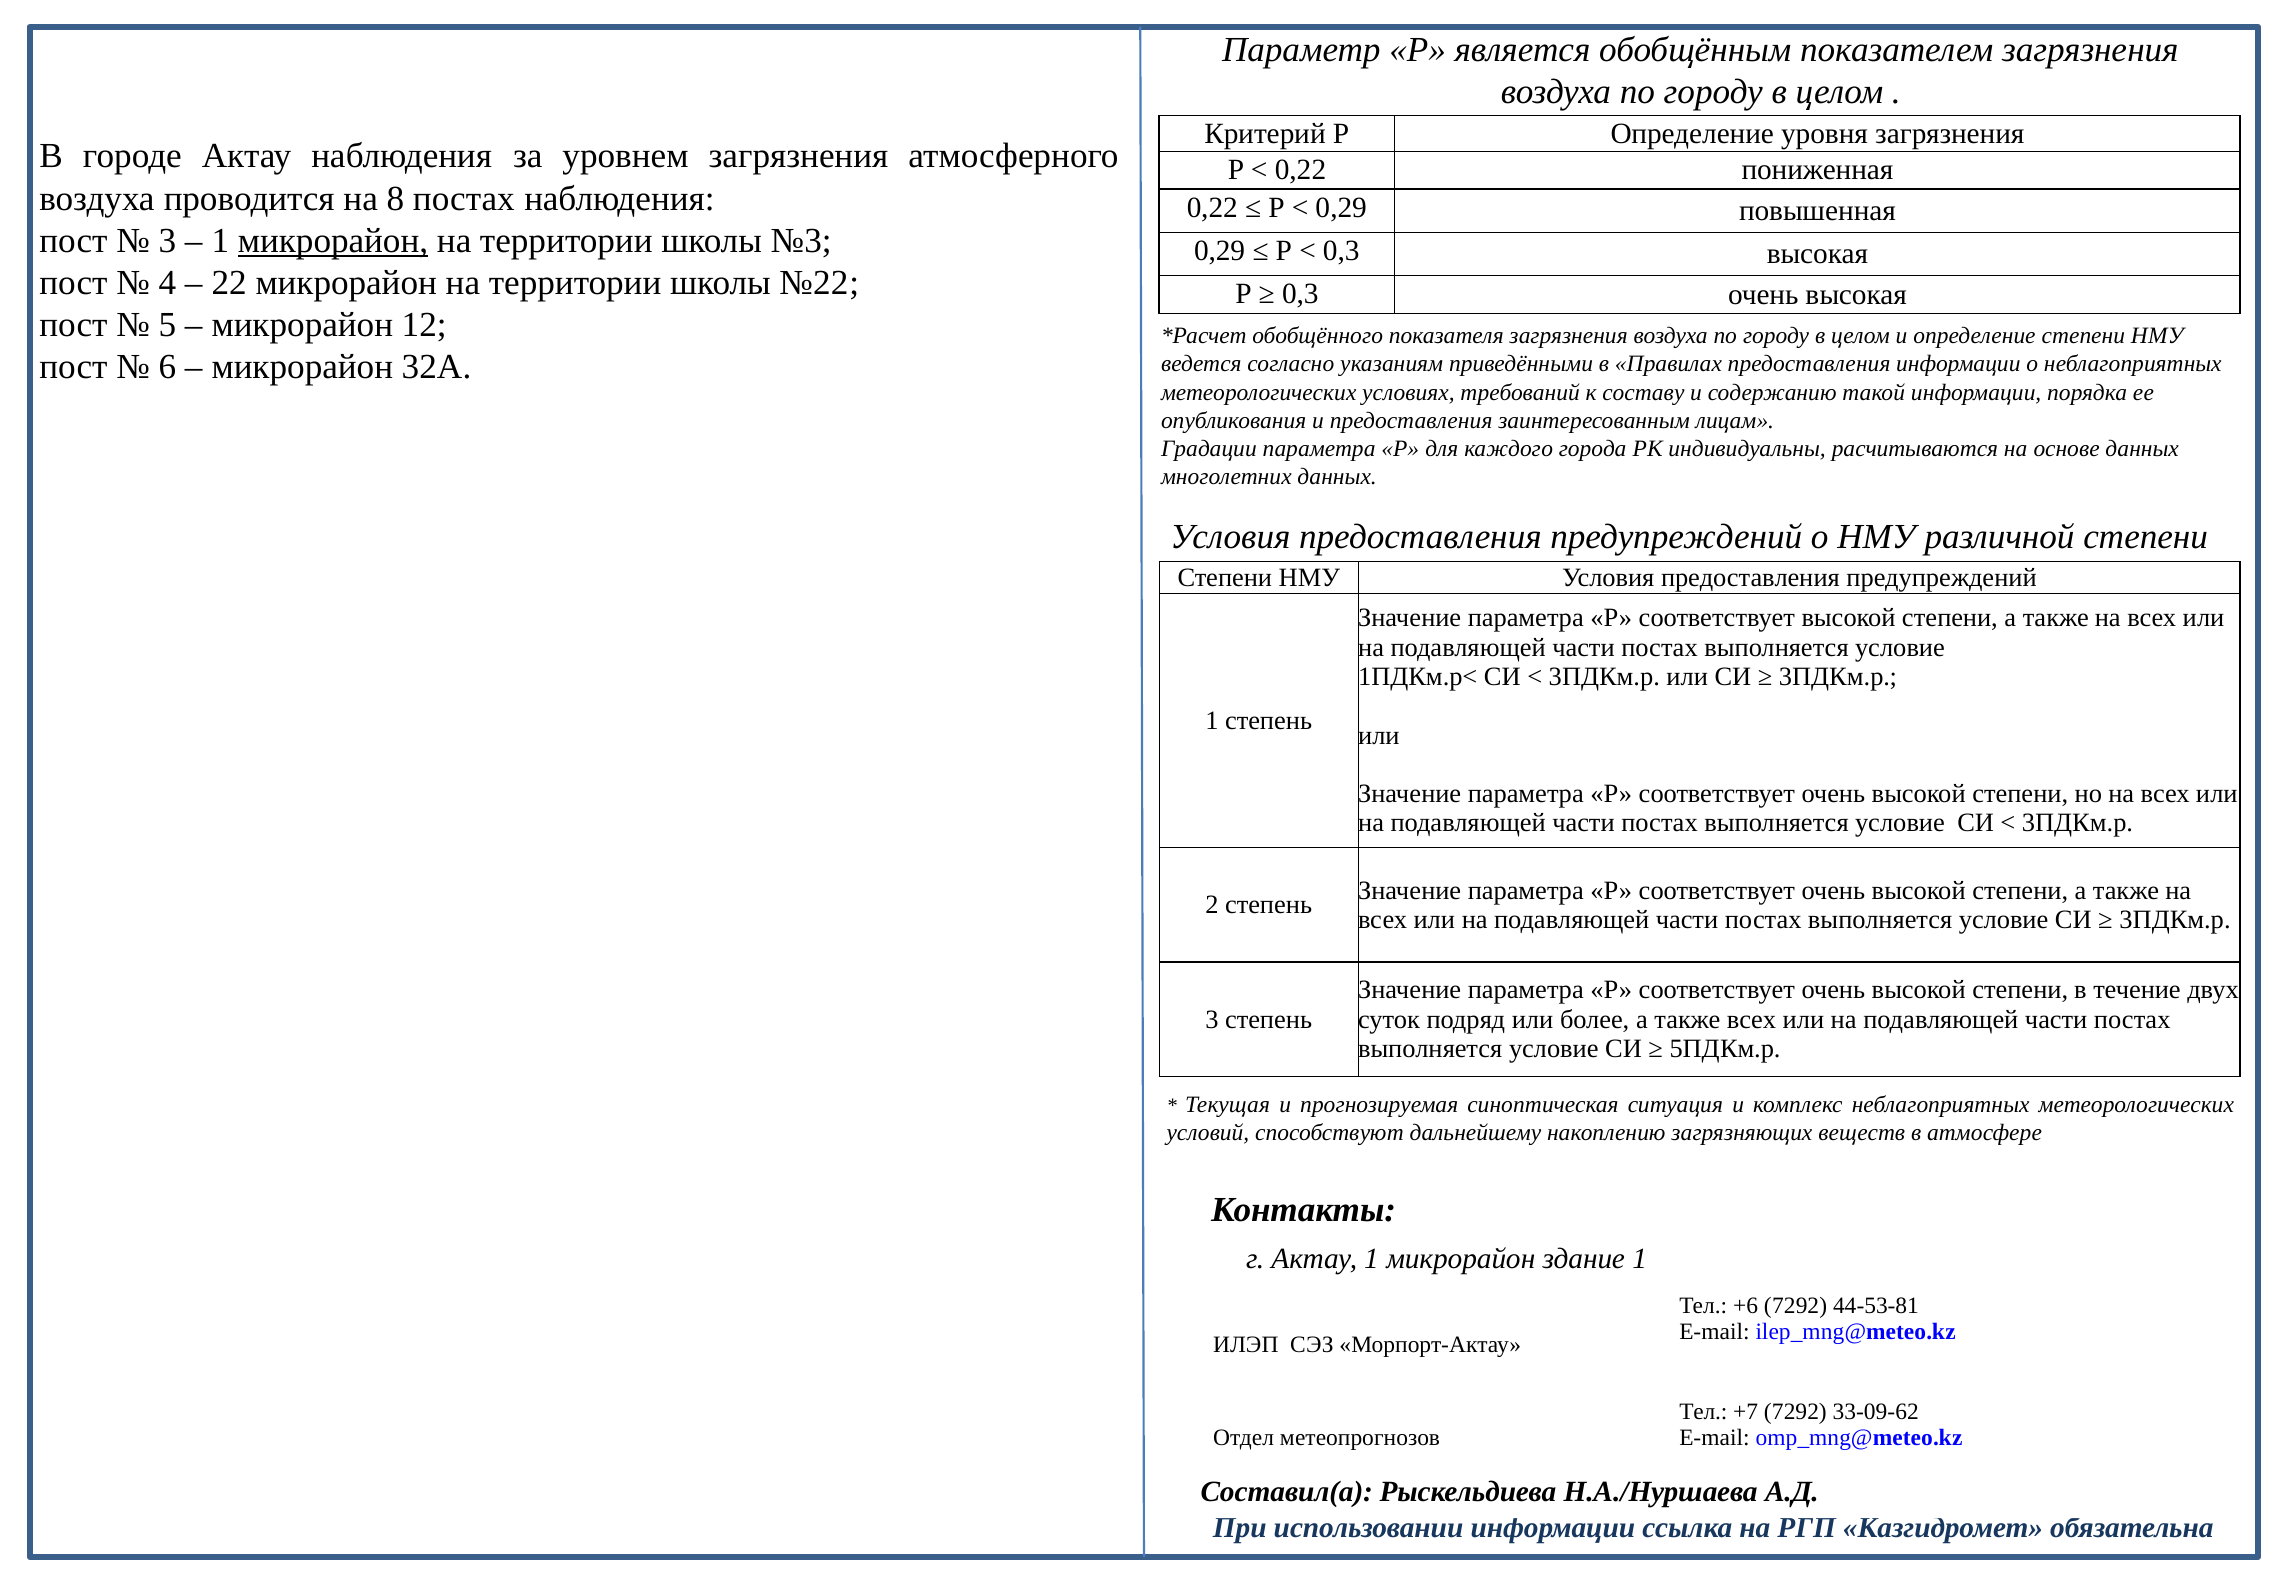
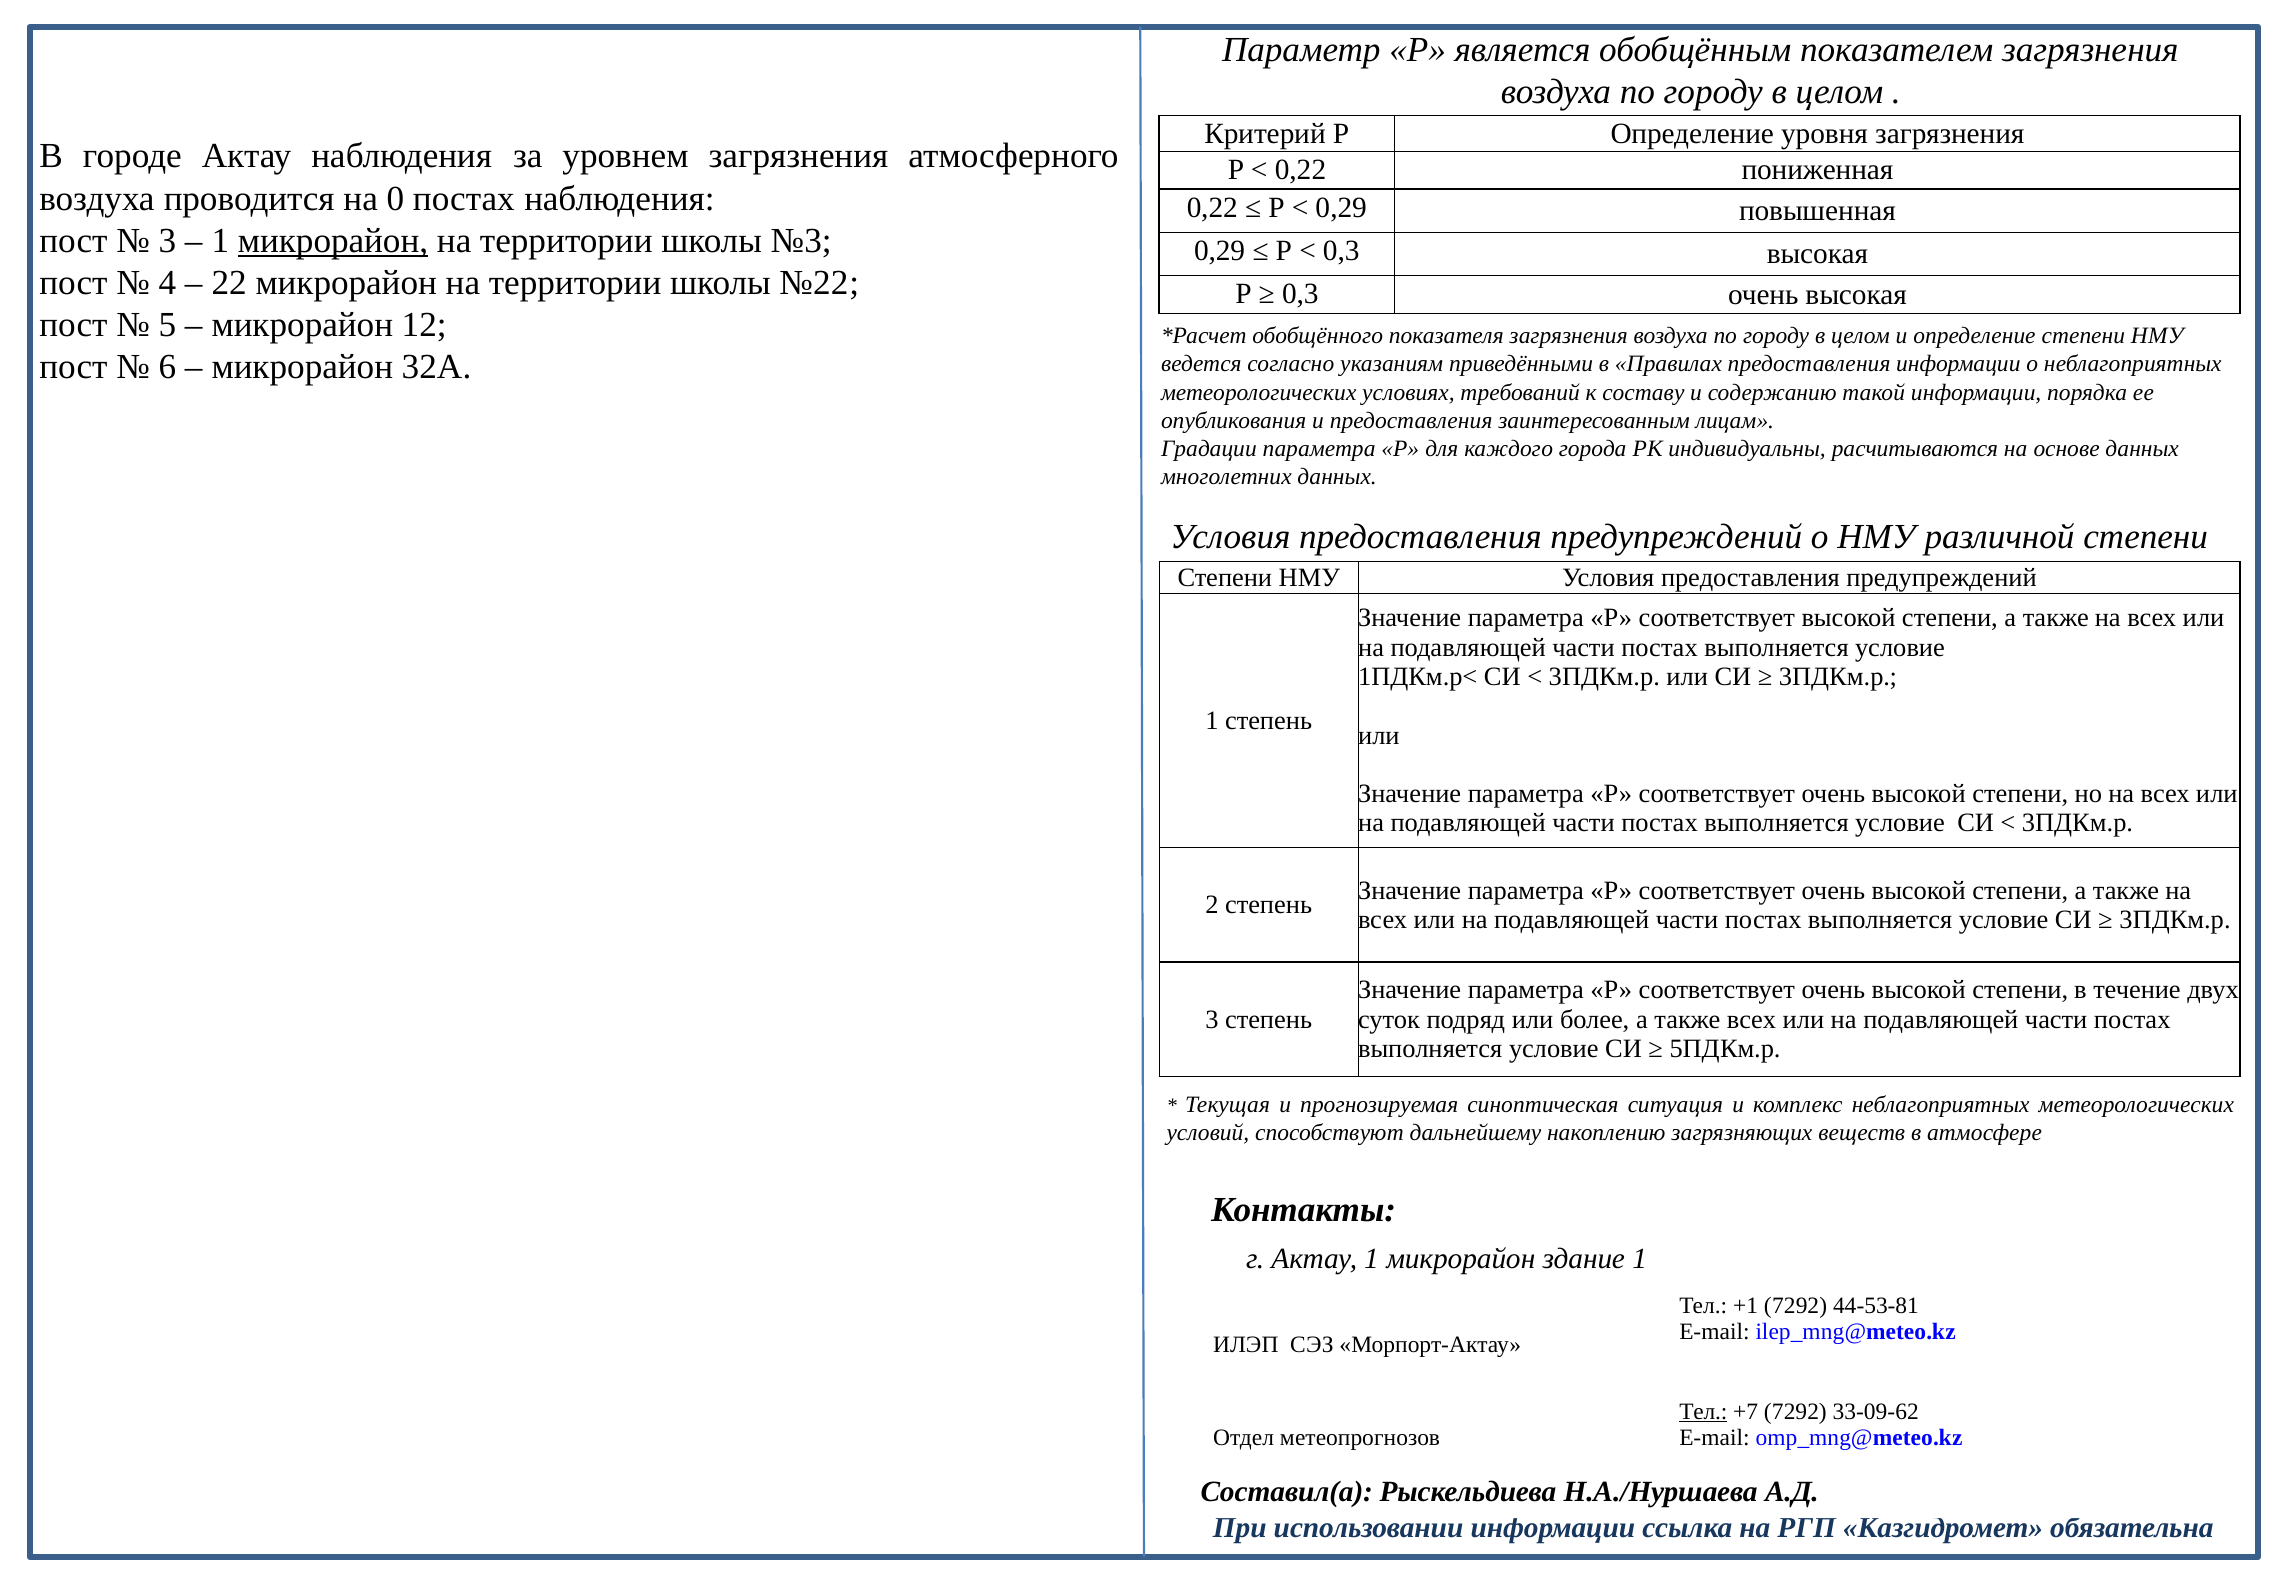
8: 8 -> 0 (395, 198)
+6: +6 -> +1 (1746, 1306)
Тел underline: none -> present (1703, 1412)
